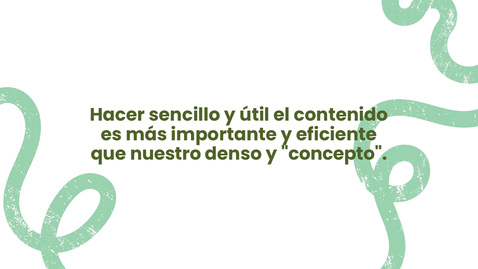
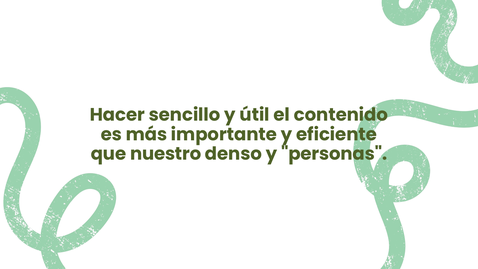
concepto: concepto -> personas (334, 154)
